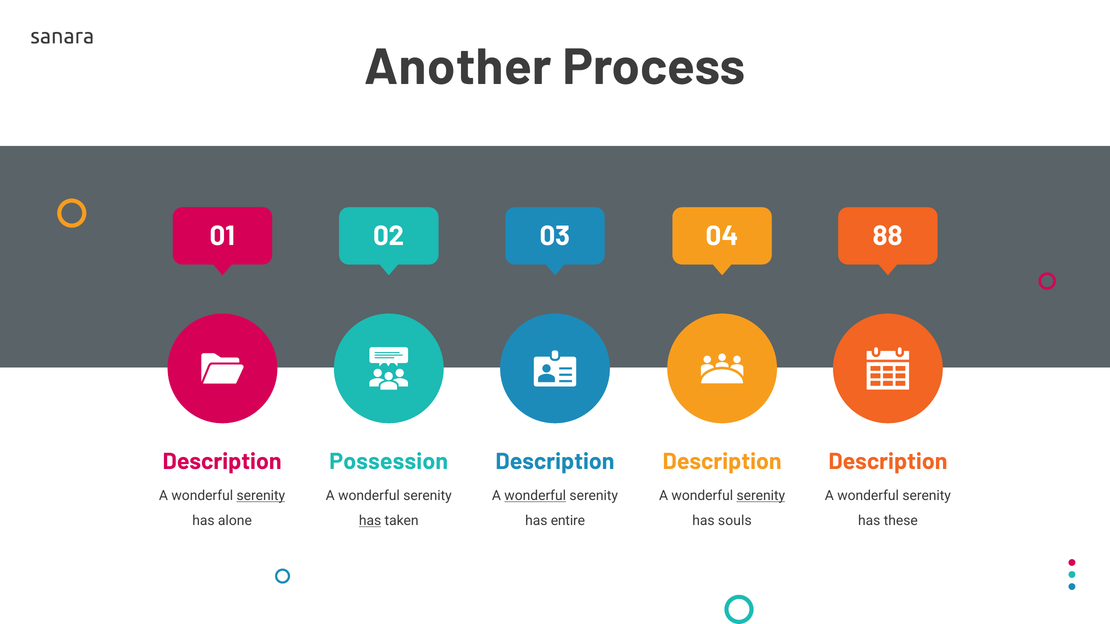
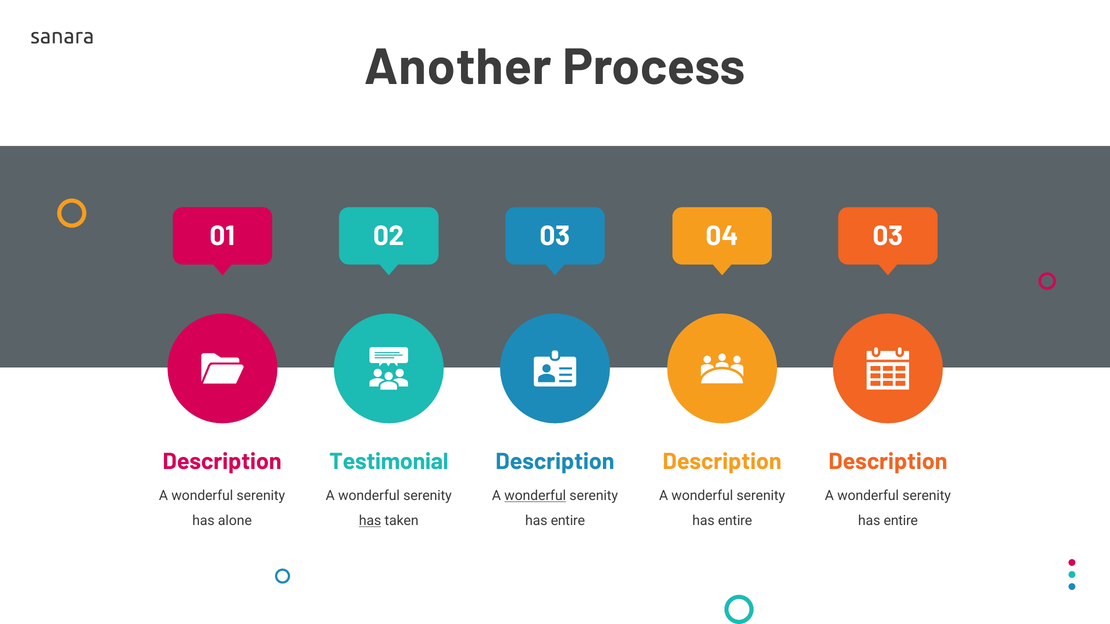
04 88: 88 -> 03 (888, 236)
Possession: Possession -> Testimonial (389, 462)
serenity underline: present -> none (261, 496)
serenity underline: present -> none (761, 496)
souls: souls -> entire (735, 521)
these: these -> entire (901, 521)
